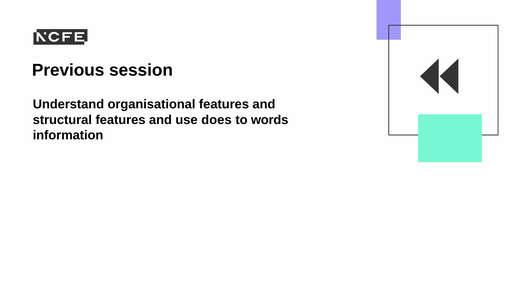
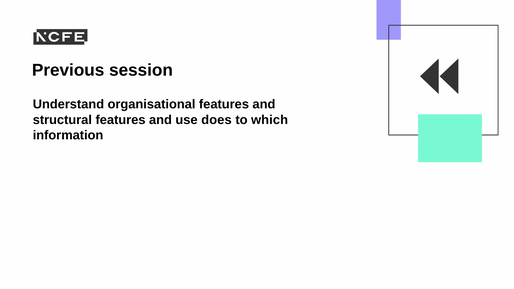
words: words -> which (270, 120)
